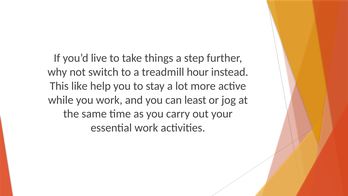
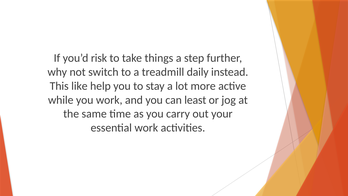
live: live -> risk (99, 58)
hour: hour -> daily (198, 72)
